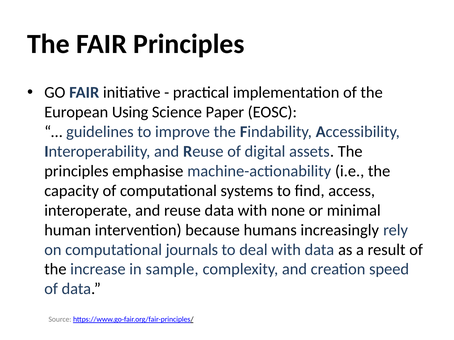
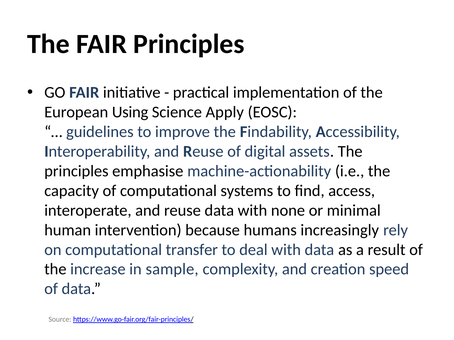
Paper: Paper -> Apply (225, 112)
journals: journals -> transfer (192, 250)
